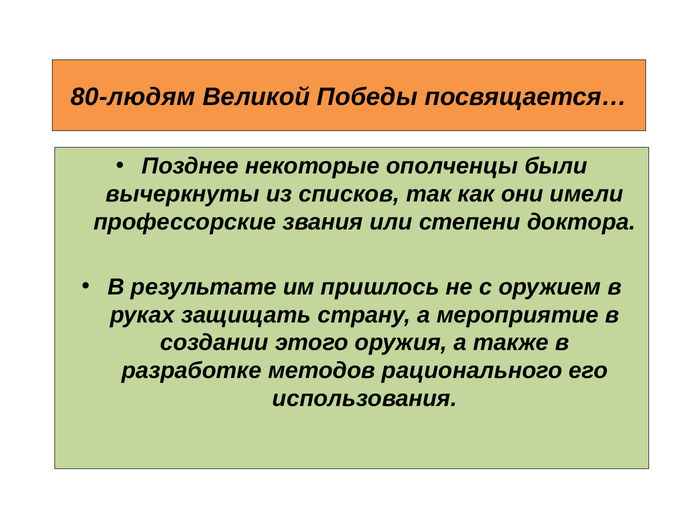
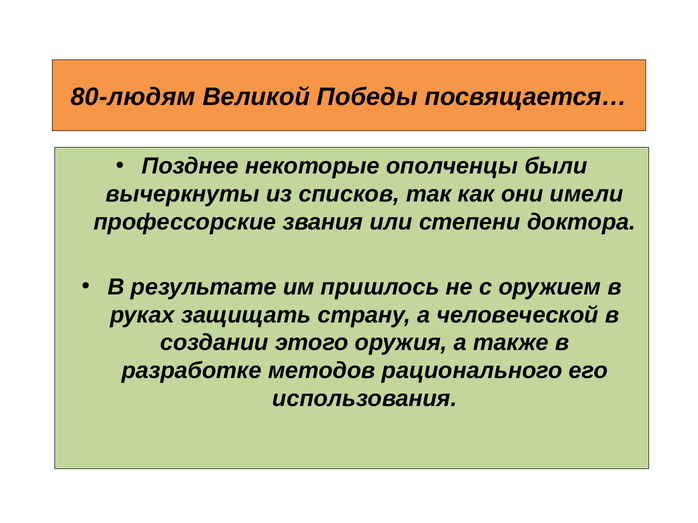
мероприятие: мероприятие -> человеческой (518, 315)
